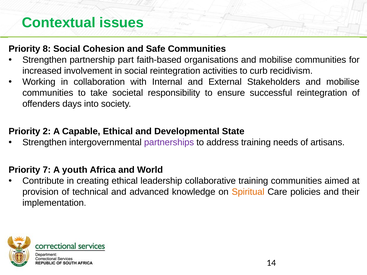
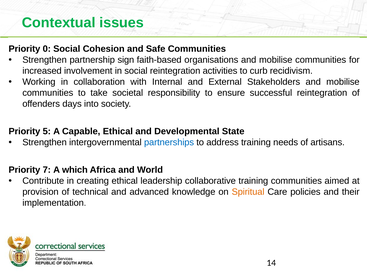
8: 8 -> 0 (47, 49)
part: part -> sign (126, 60)
2: 2 -> 5 (47, 132)
partnerships colour: purple -> blue (169, 143)
youth: youth -> which (75, 170)
